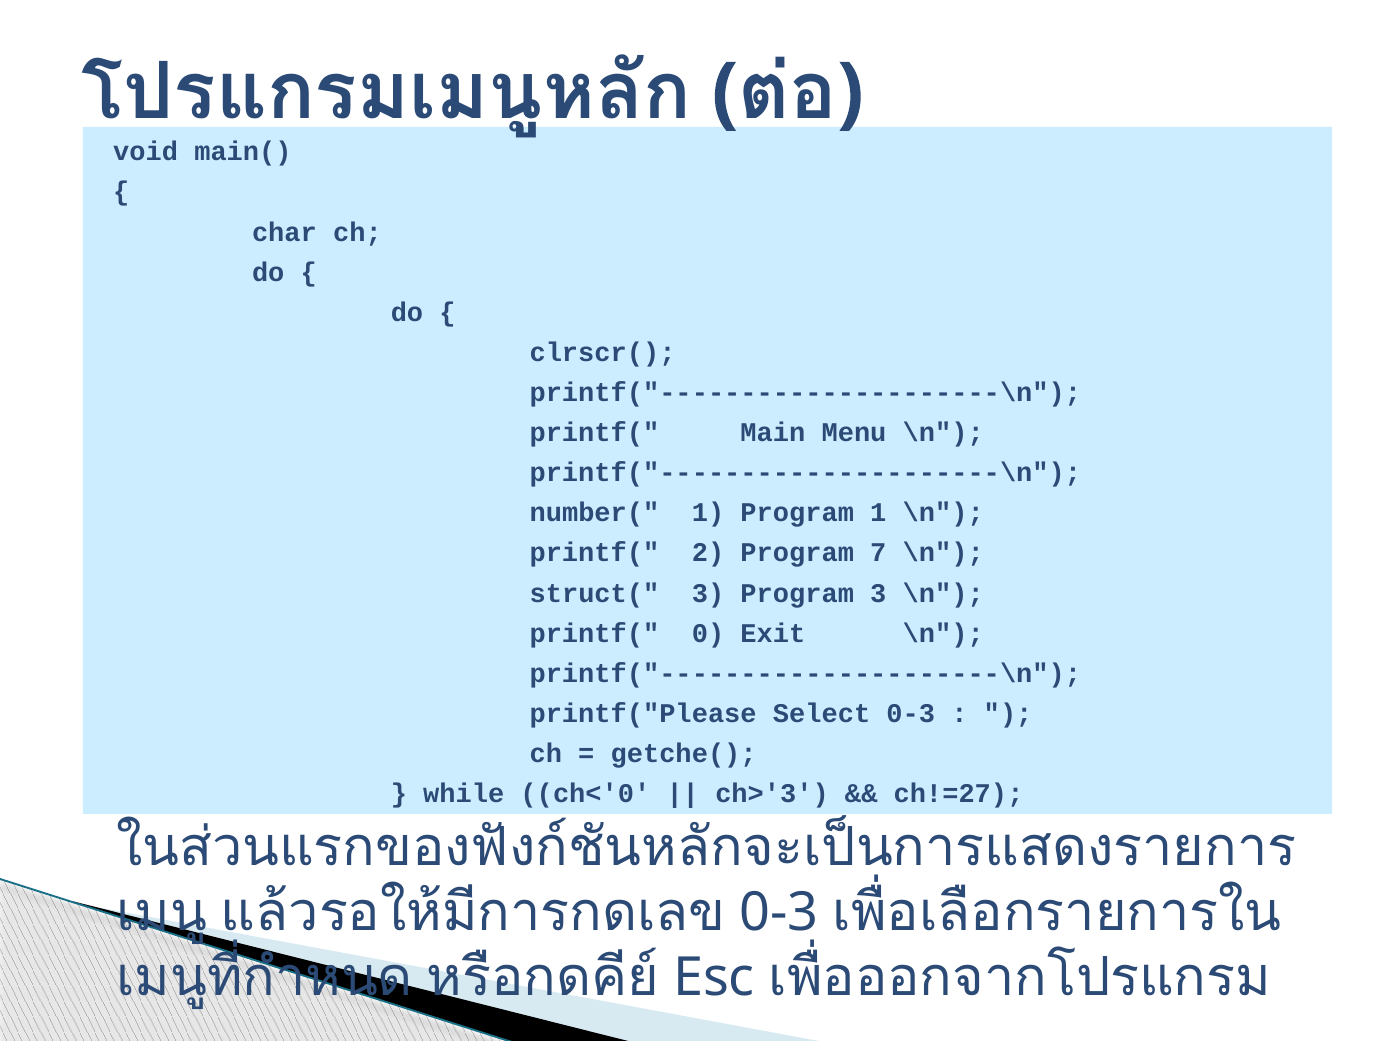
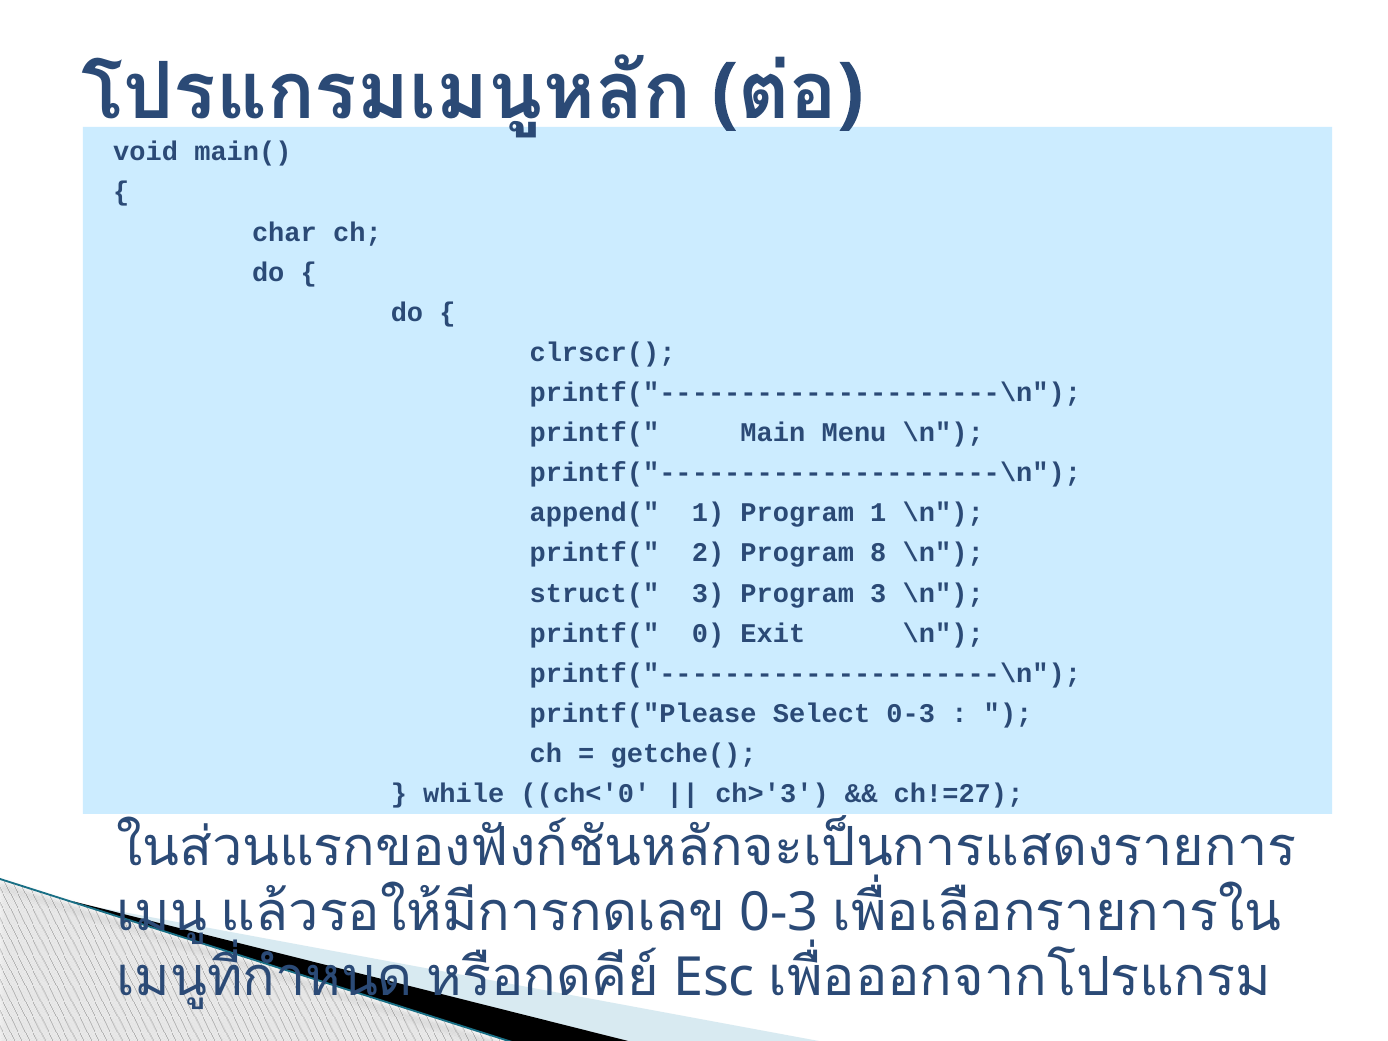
number(: number( -> append( (594, 513)
7: 7 -> 8 (878, 553)
